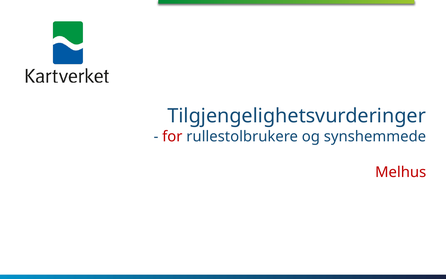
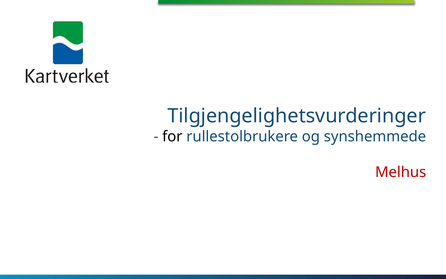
for colour: red -> black (172, 136)
